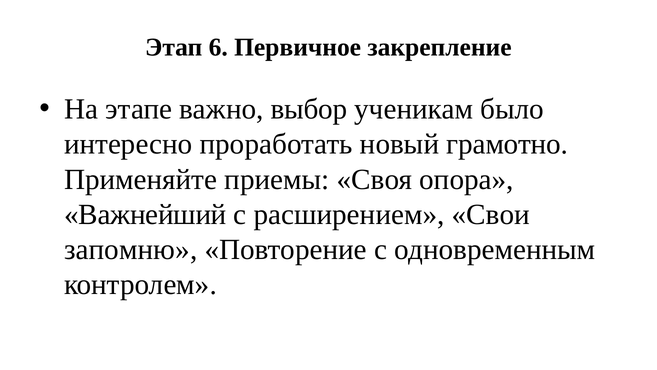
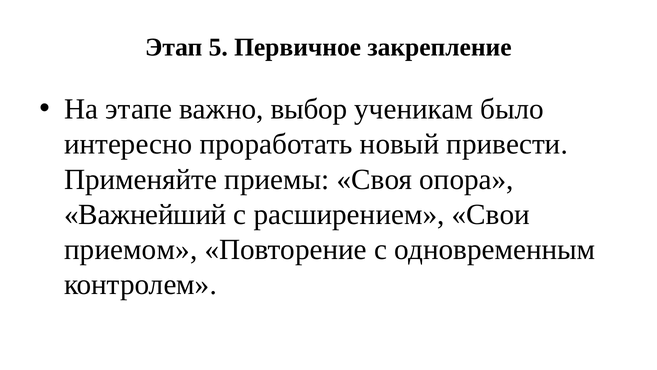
6: 6 -> 5 (218, 47)
грамотно: грамотно -> привести (507, 144)
запомню: запомню -> приемом (131, 249)
